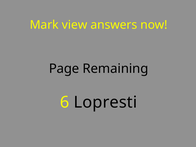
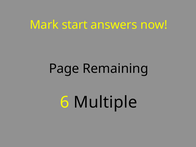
view: view -> start (75, 25)
Lopresti: Lopresti -> Multiple (105, 102)
